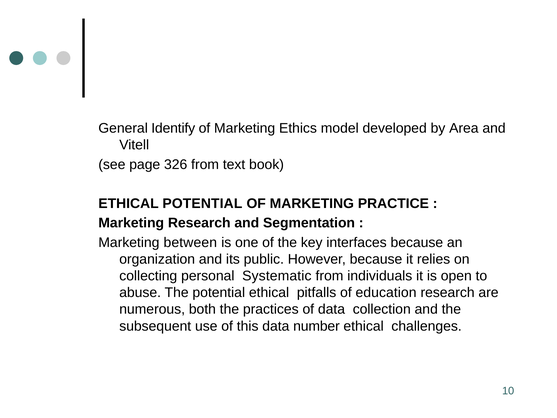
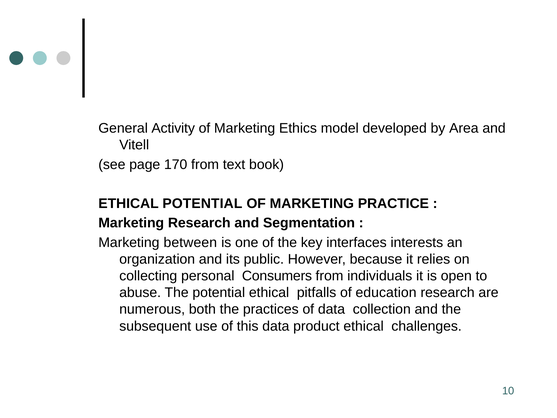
Identify: Identify -> Activity (173, 128)
326: 326 -> 170 (176, 164)
interfaces because: because -> interests (417, 242)
Systematic: Systematic -> Consumers (277, 276)
number: number -> product (316, 326)
